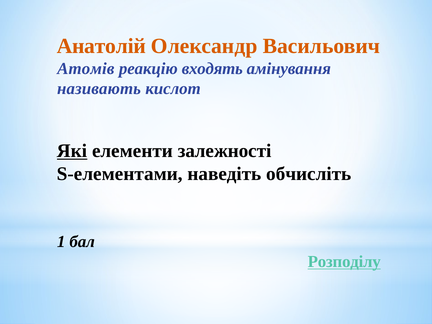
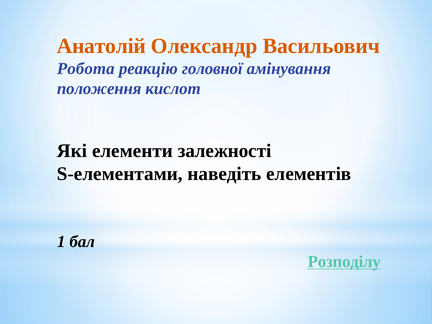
Атомів: Атомів -> Робота (86, 69)
входять: входять -> головної (212, 69)
називають: називають -> положення (99, 89)
Які underline: present -> none (72, 151)
обчисліть: обчисліть -> елементів (309, 174)
